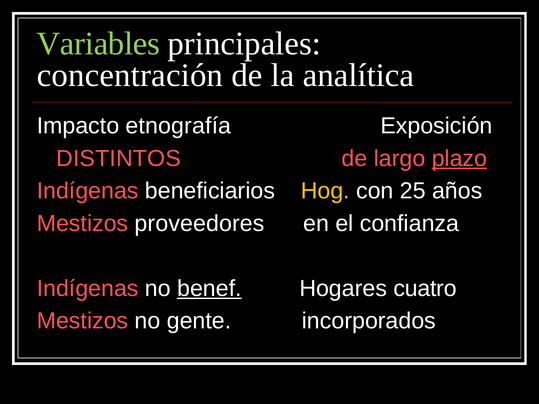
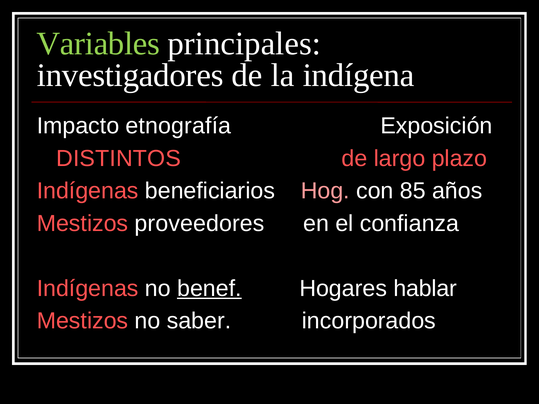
concentración: concentración -> investigadores (130, 75)
analítica: analítica -> indígena (359, 75)
plazo underline: present -> none (459, 159)
Hog colour: yellow -> pink (325, 191)
25: 25 -> 85 (413, 191)
cuatro: cuatro -> hablar (425, 289)
gente: gente -> saber (199, 321)
